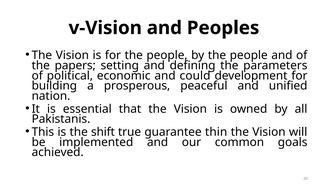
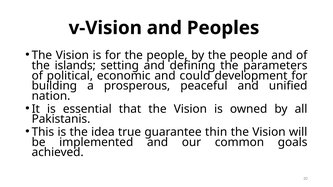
papers: papers -> islands (75, 66)
shift: shift -> idea (103, 132)
